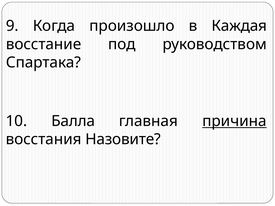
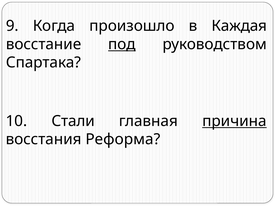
под underline: none -> present (122, 44)
Балла: Балла -> Стали (73, 121)
Назовите: Назовите -> Реформа (123, 140)
